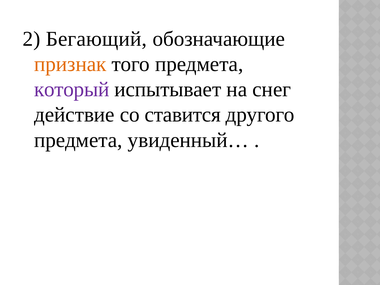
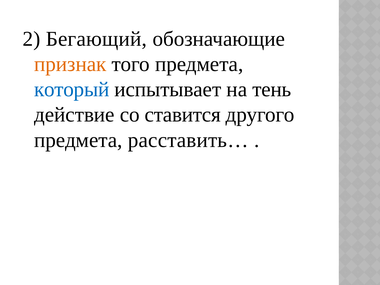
который colour: purple -> blue (72, 89)
снег: снег -> тень (272, 89)
увиденный…: увиденный… -> расставить… (188, 140)
